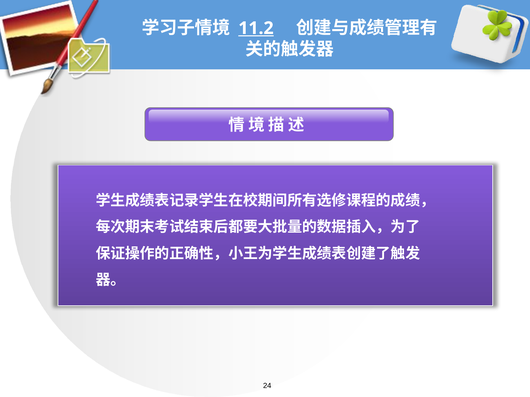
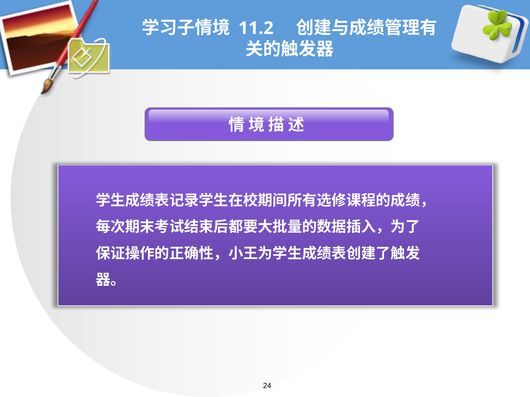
11.2 underline: present -> none (256, 28)
